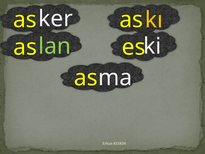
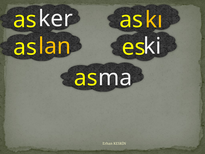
lan colour: light green -> yellow (55, 46)
